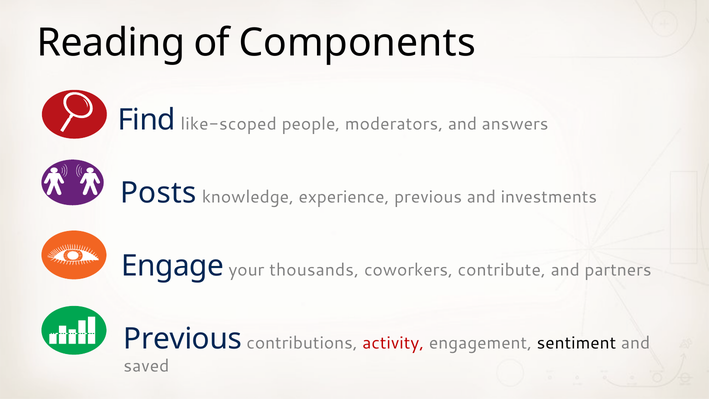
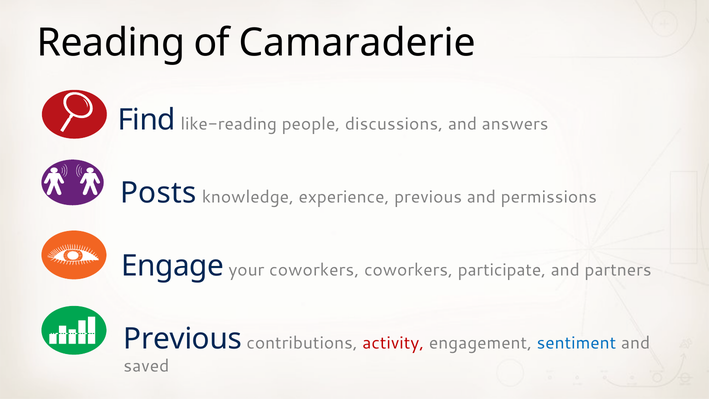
Components: Components -> Camaraderie (357, 43)
like-scoped: like-scoped -> like-reading (229, 124)
moderators: moderators -> discussions (394, 124)
investments: investments -> permissions (549, 197)
your thousands: thousands -> coworkers (314, 270)
contribute: contribute -> participate (502, 270)
sentiment colour: black -> blue (576, 343)
